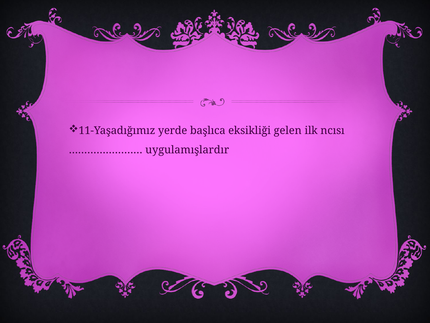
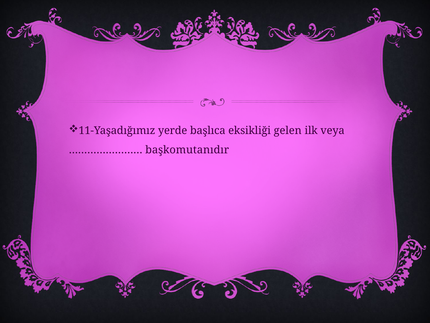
ncısı: ncısı -> veya (333, 130)
uygulamışlardır: uygulamışlardır -> başkomutanıdır (187, 150)
